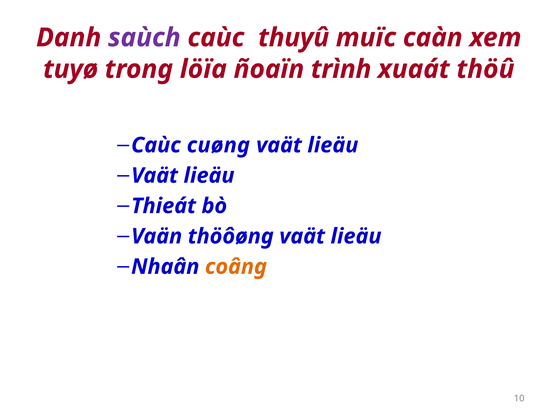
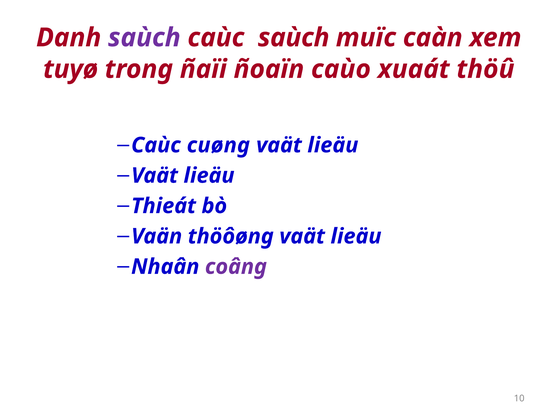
caùc thuyû: thuyû -> saùch (294, 38)
löïa: löïa -> ñaïi (203, 69)
trình: trình -> caùo (341, 69)
coâng colour: orange -> purple (236, 267)
